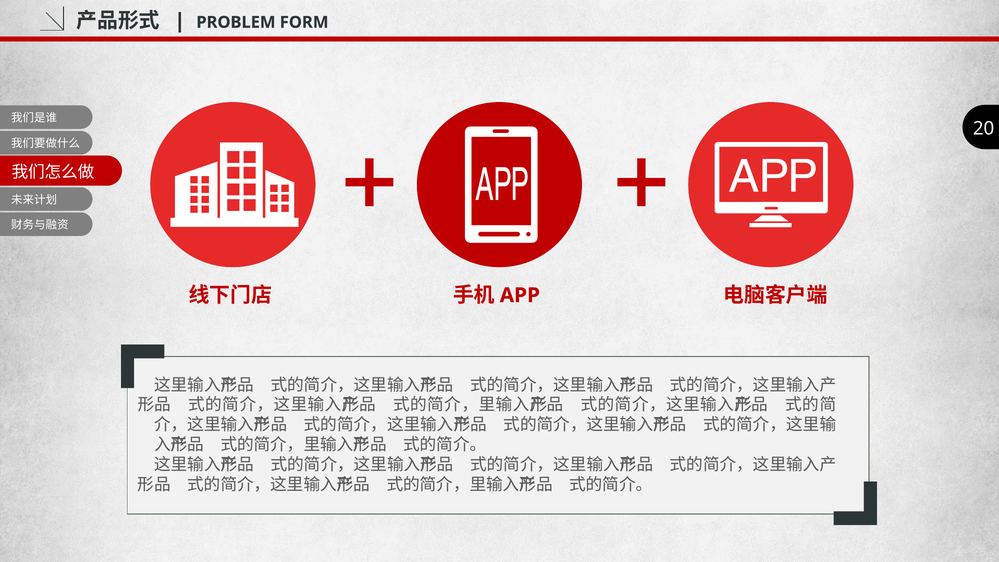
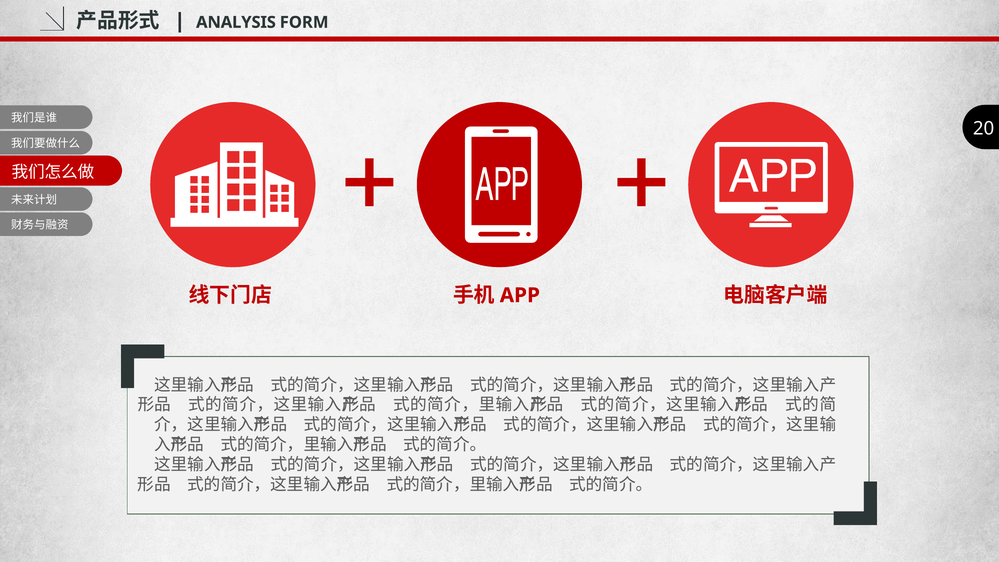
PROBLEM: PROBLEM -> ANALYSIS (236, 22)
